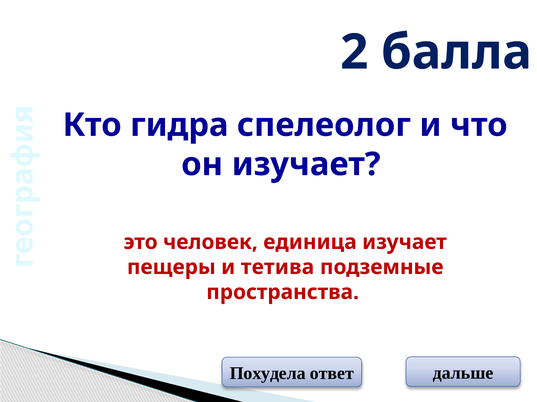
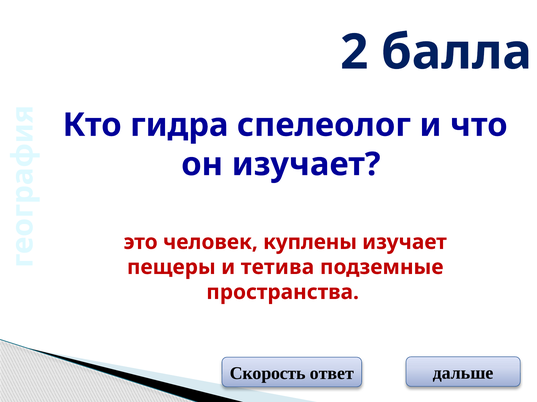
единица: единица -> куплены (310, 243)
Похудела: Похудела -> Скорость (268, 374)
